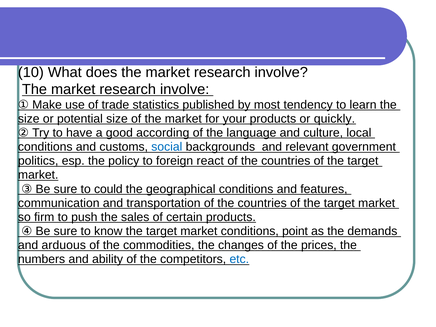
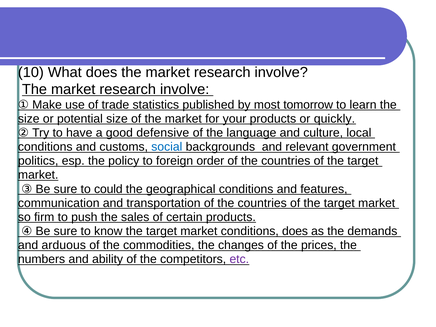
tendency: tendency -> tomorrow (308, 105)
according: according -> defensive (163, 133)
react: react -> order (210, 161)
conditions point: point -> does (295, 231)
etc colour: blue -> purple (239, 259)
